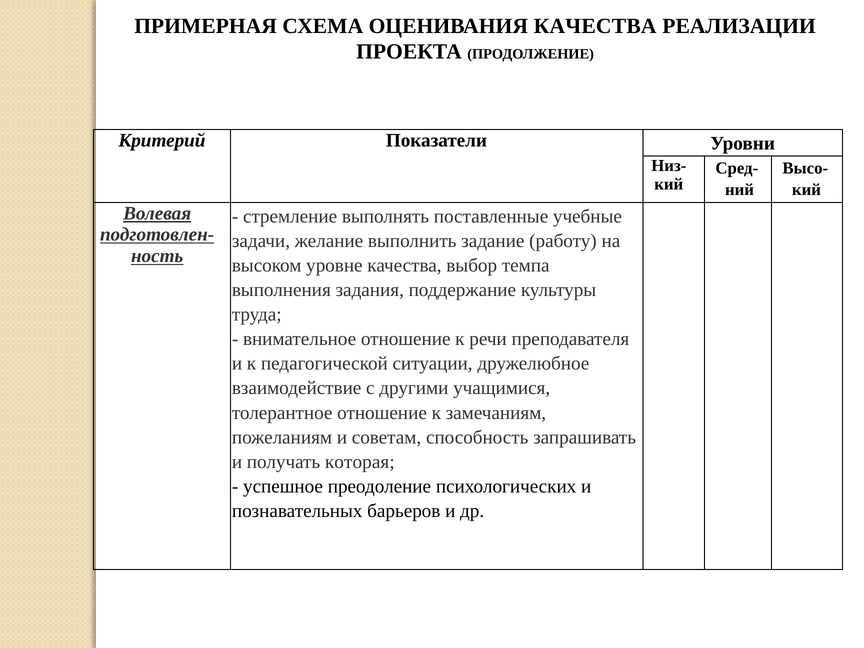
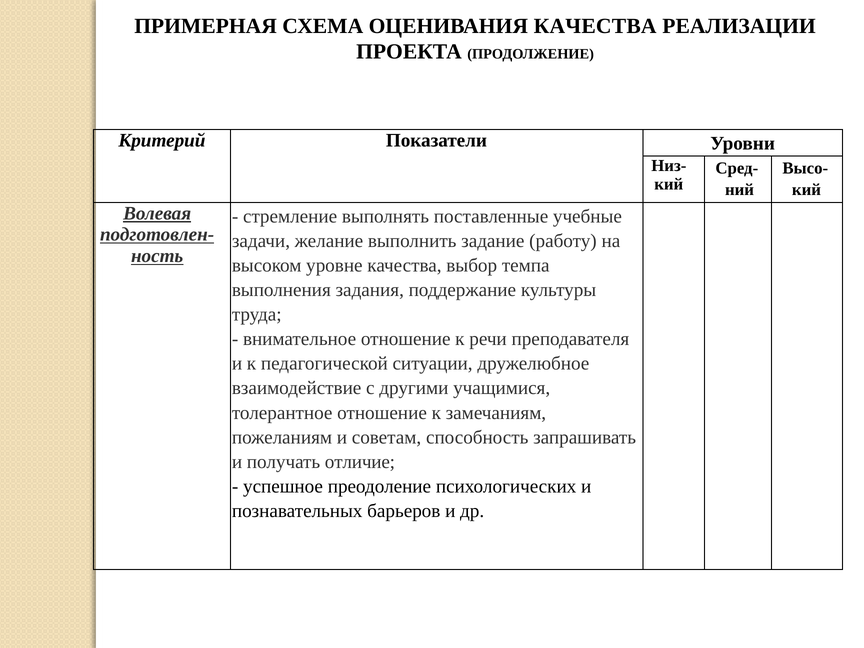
которая: которая -> отличие (360, 462)
